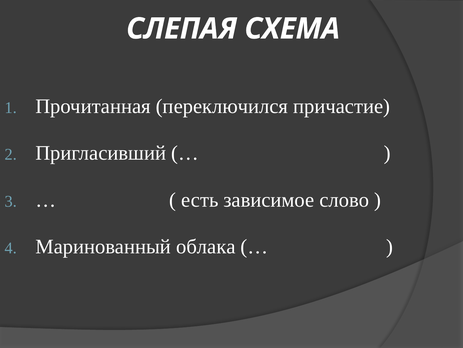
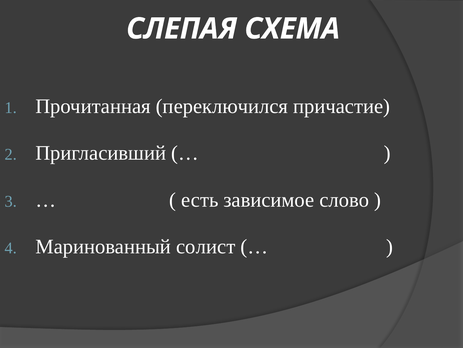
облака: облака -> солист (206, 246)
